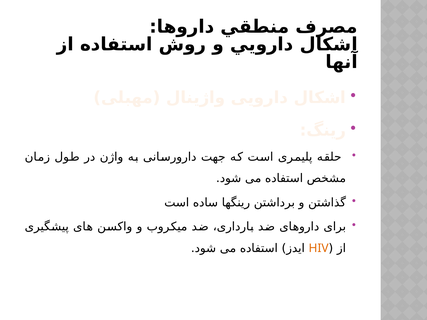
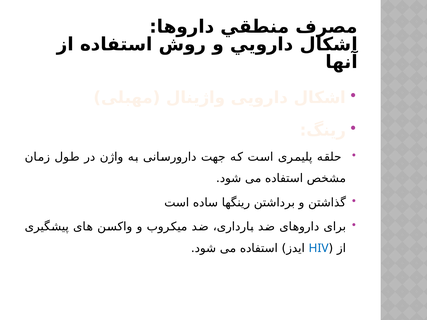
HIV colour: orange -> blue (319, 248)
